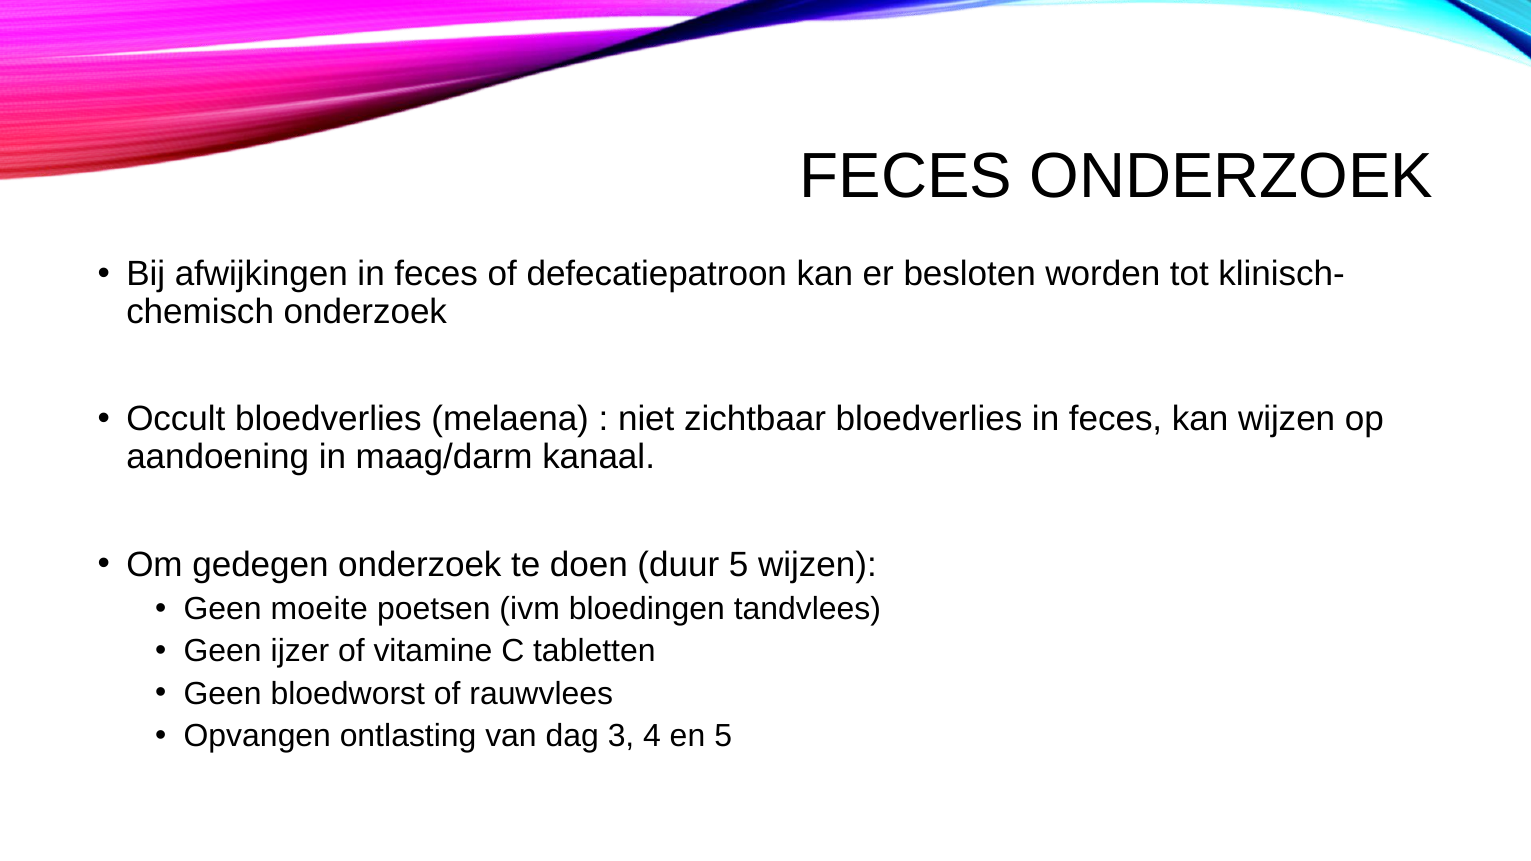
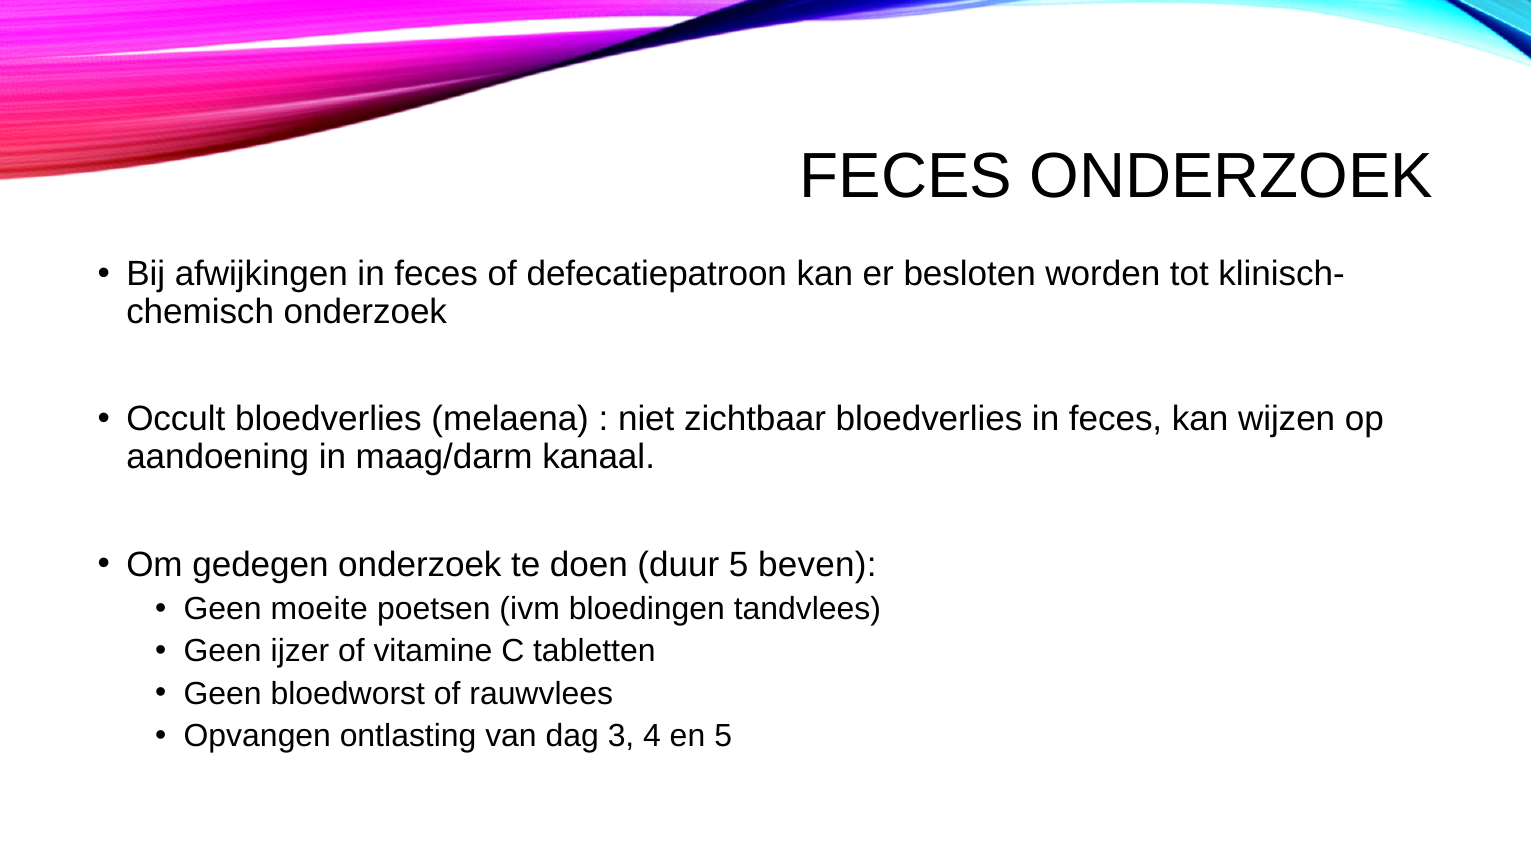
5 wijzen: wijzen -> beven (817, 565)
